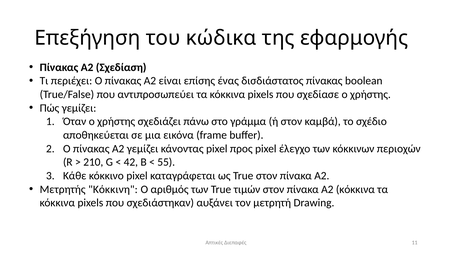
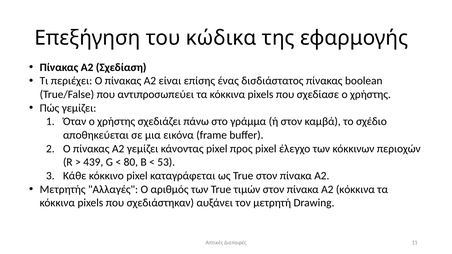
210: 210 -> 439 (93, 162)
42: 42 -> 80 (131, 162)
55: 55 -> 53 (166, 162)
Κόκκινη: Κόκκινη -> Αλλαγές (113, 189)
